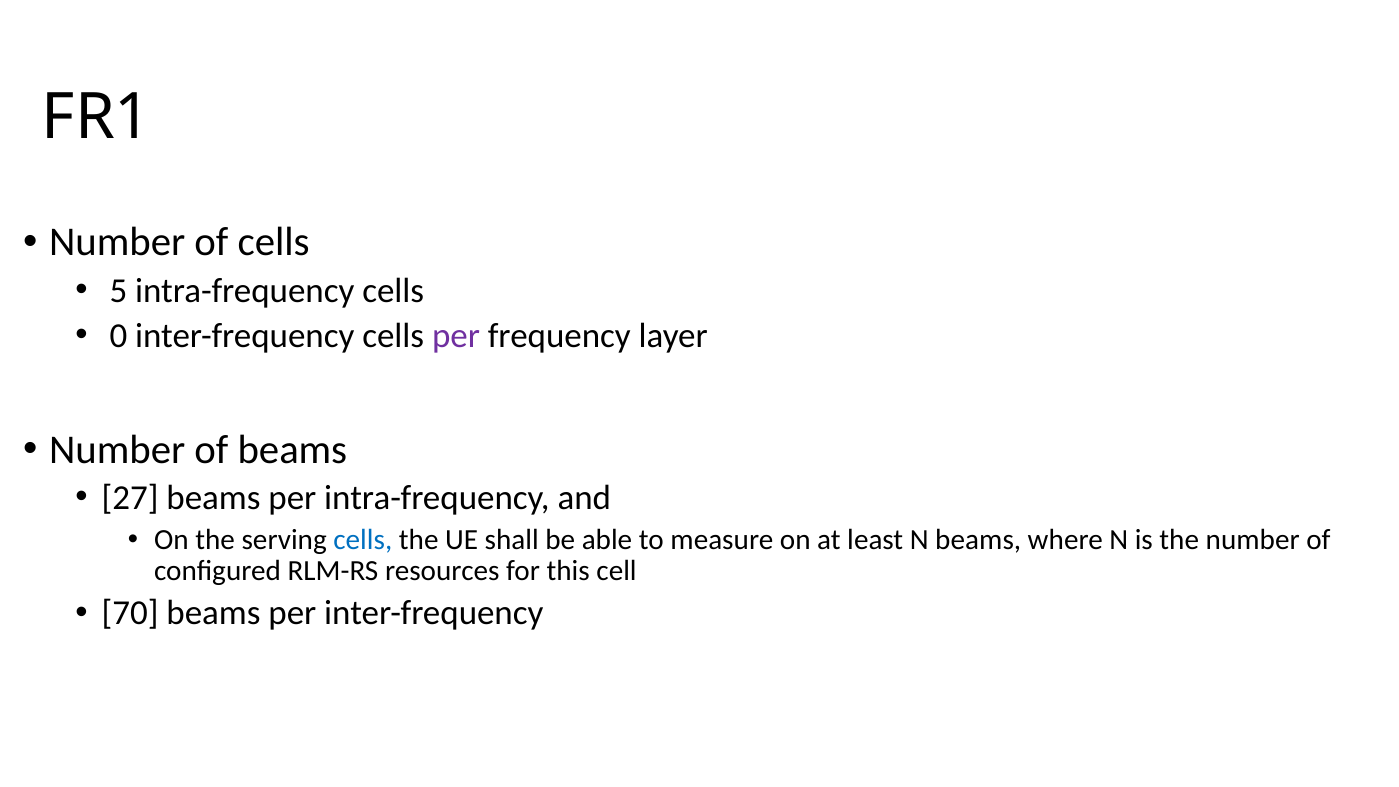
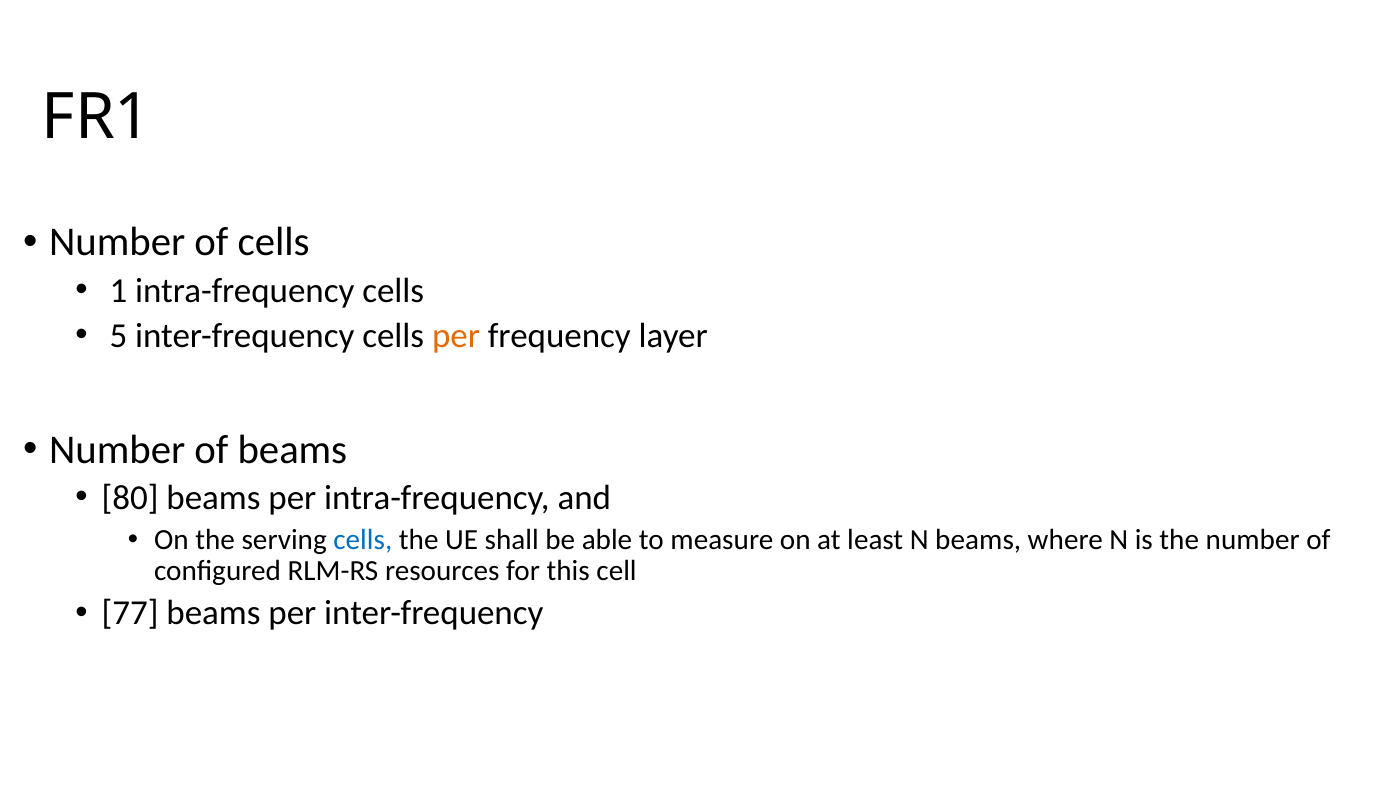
5: 5 -> 1 (118, 291)
0: 0 -> 5 (118, 336)
per colour: purple -> orange (456, 336)
27: 27 -> 80 (130, 498)
70: 70 -> 77 (130, 613)
